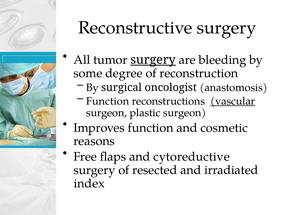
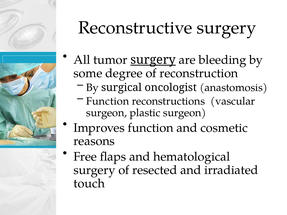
vascular underline: present -> none (233, 101)
cytoreductive: cytoreductive -> hematological (192, 157)
index: index -> touch (89, 184)
